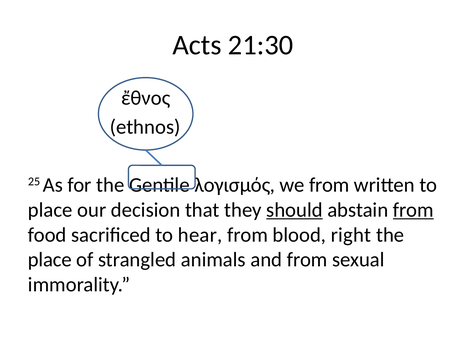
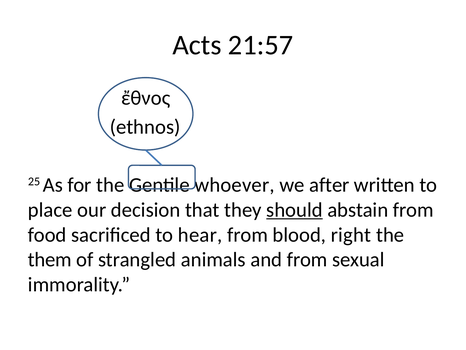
21:30: 21:30 -> 21:57 (261, 45)
λογισμός: λογισμός -> whoever (235, 185)
we from: from -> after (329, 185)
from underline: present -> none (413, 210)
place: place -> them (50, 259)
